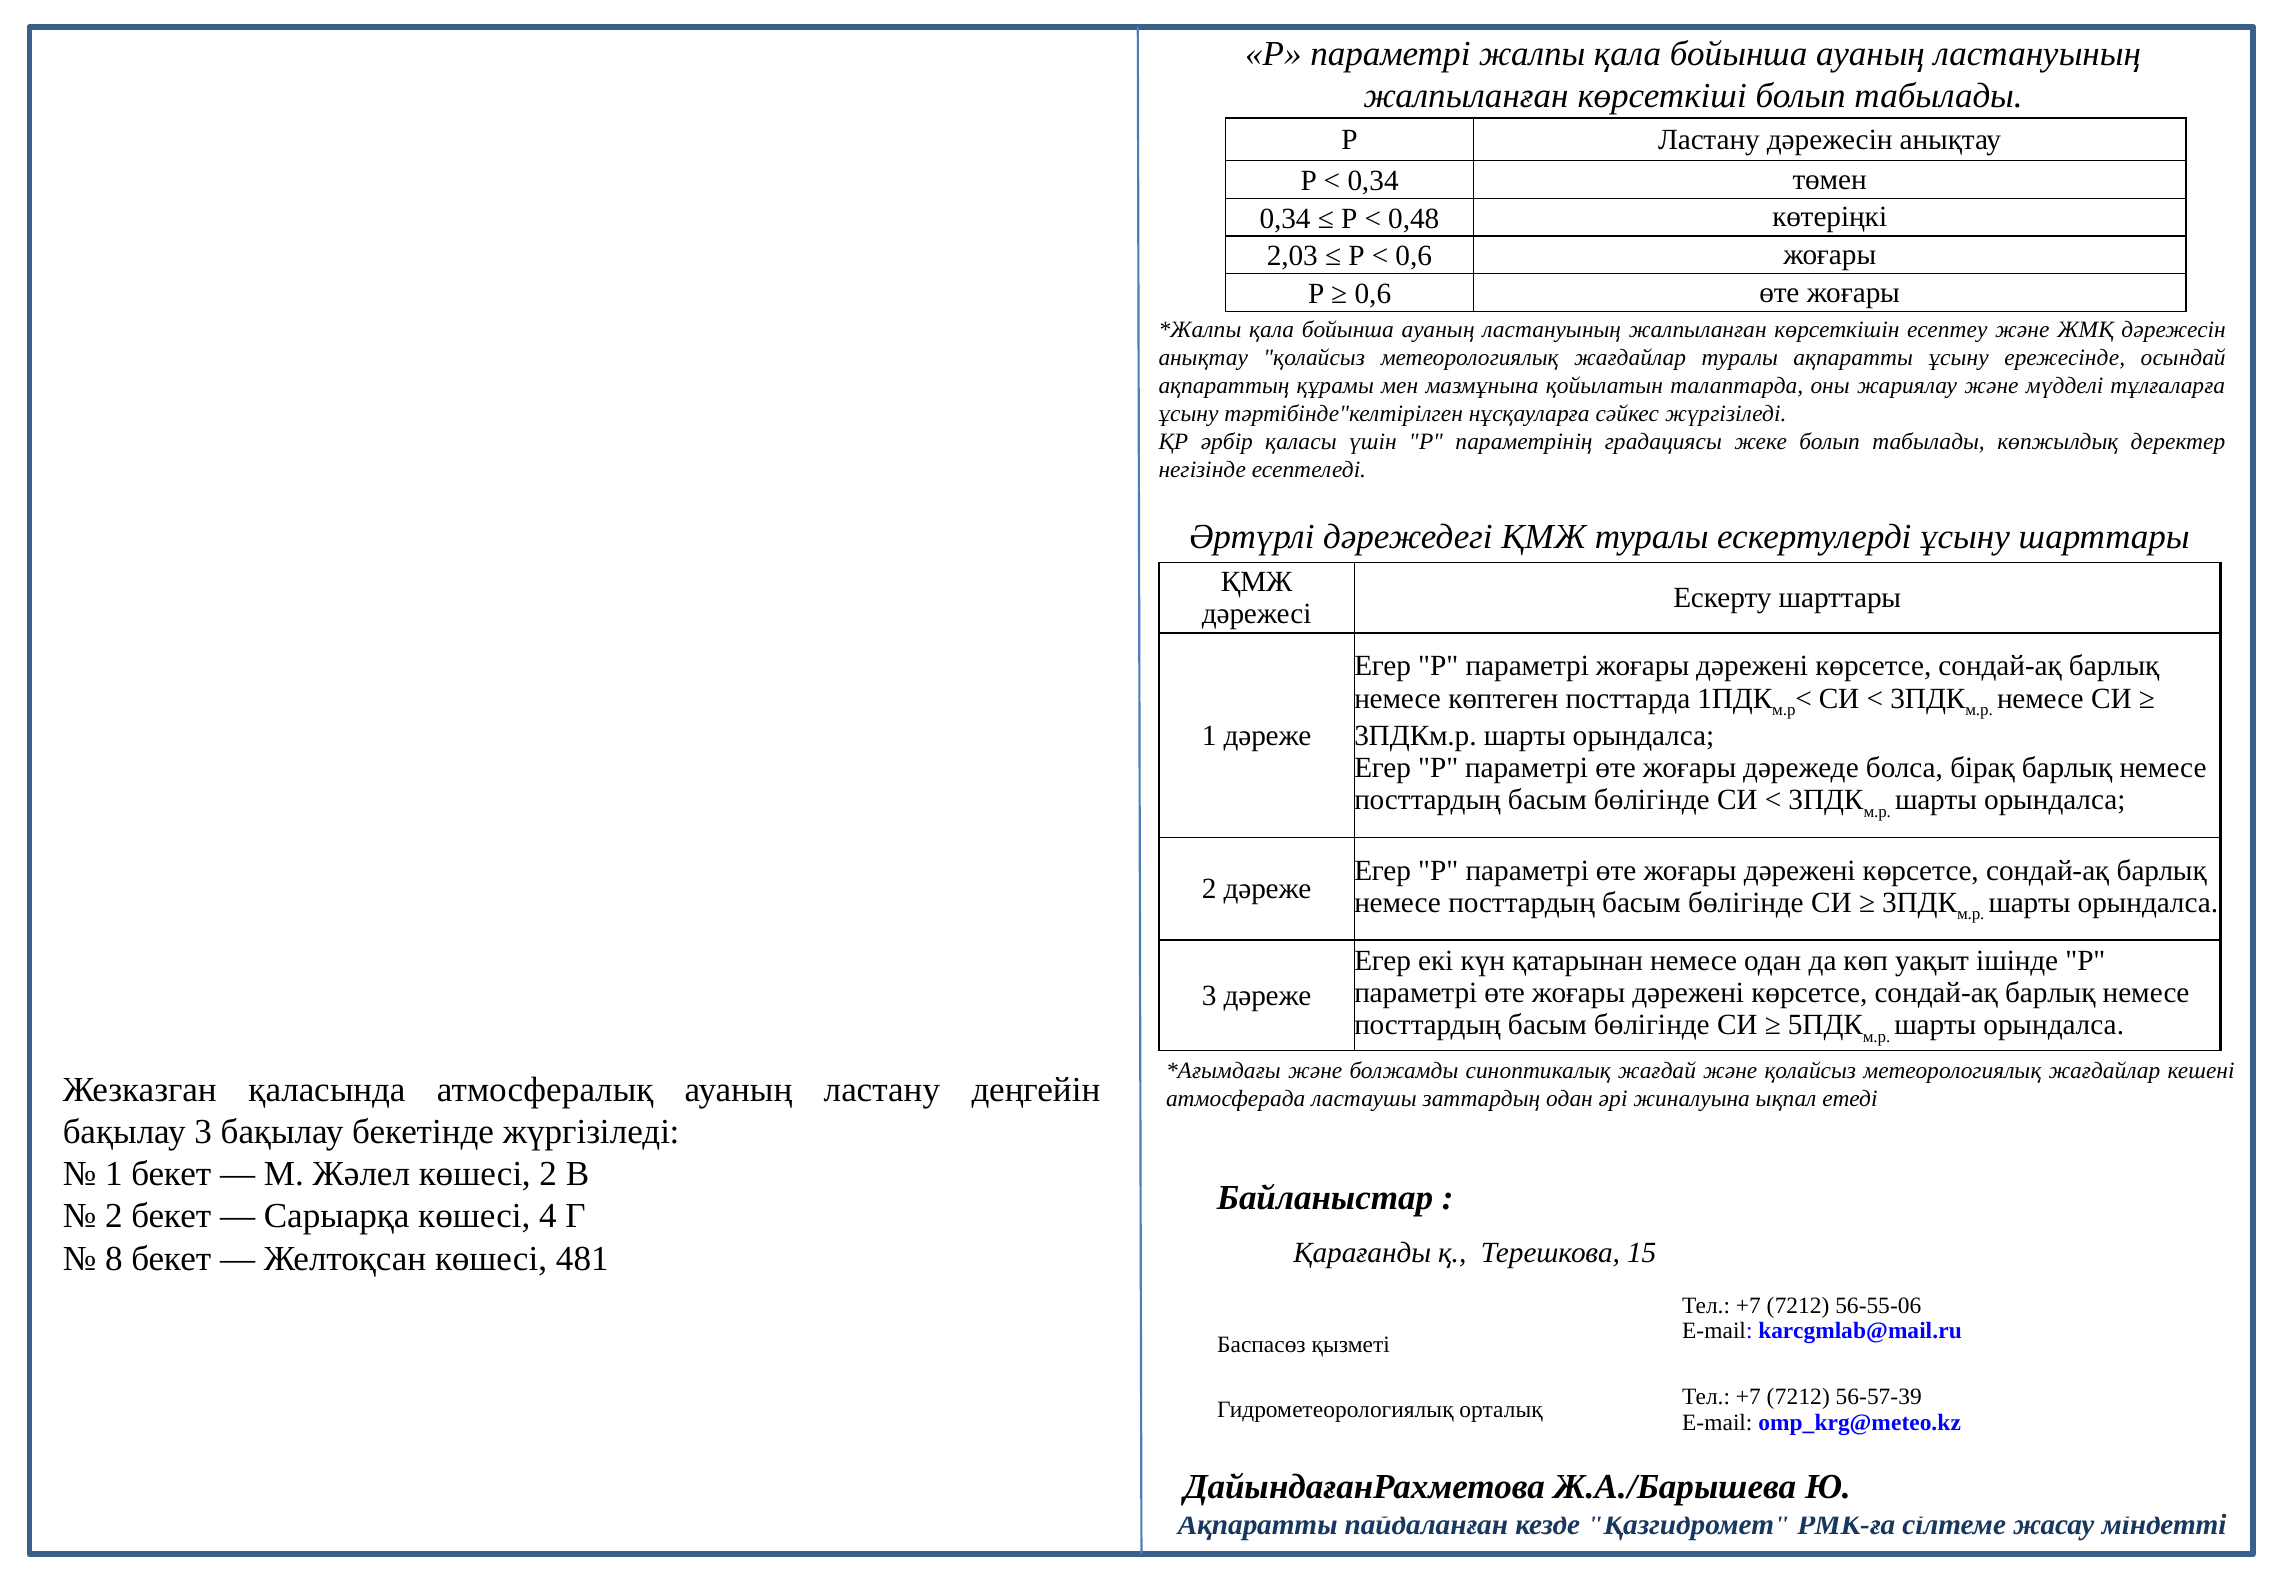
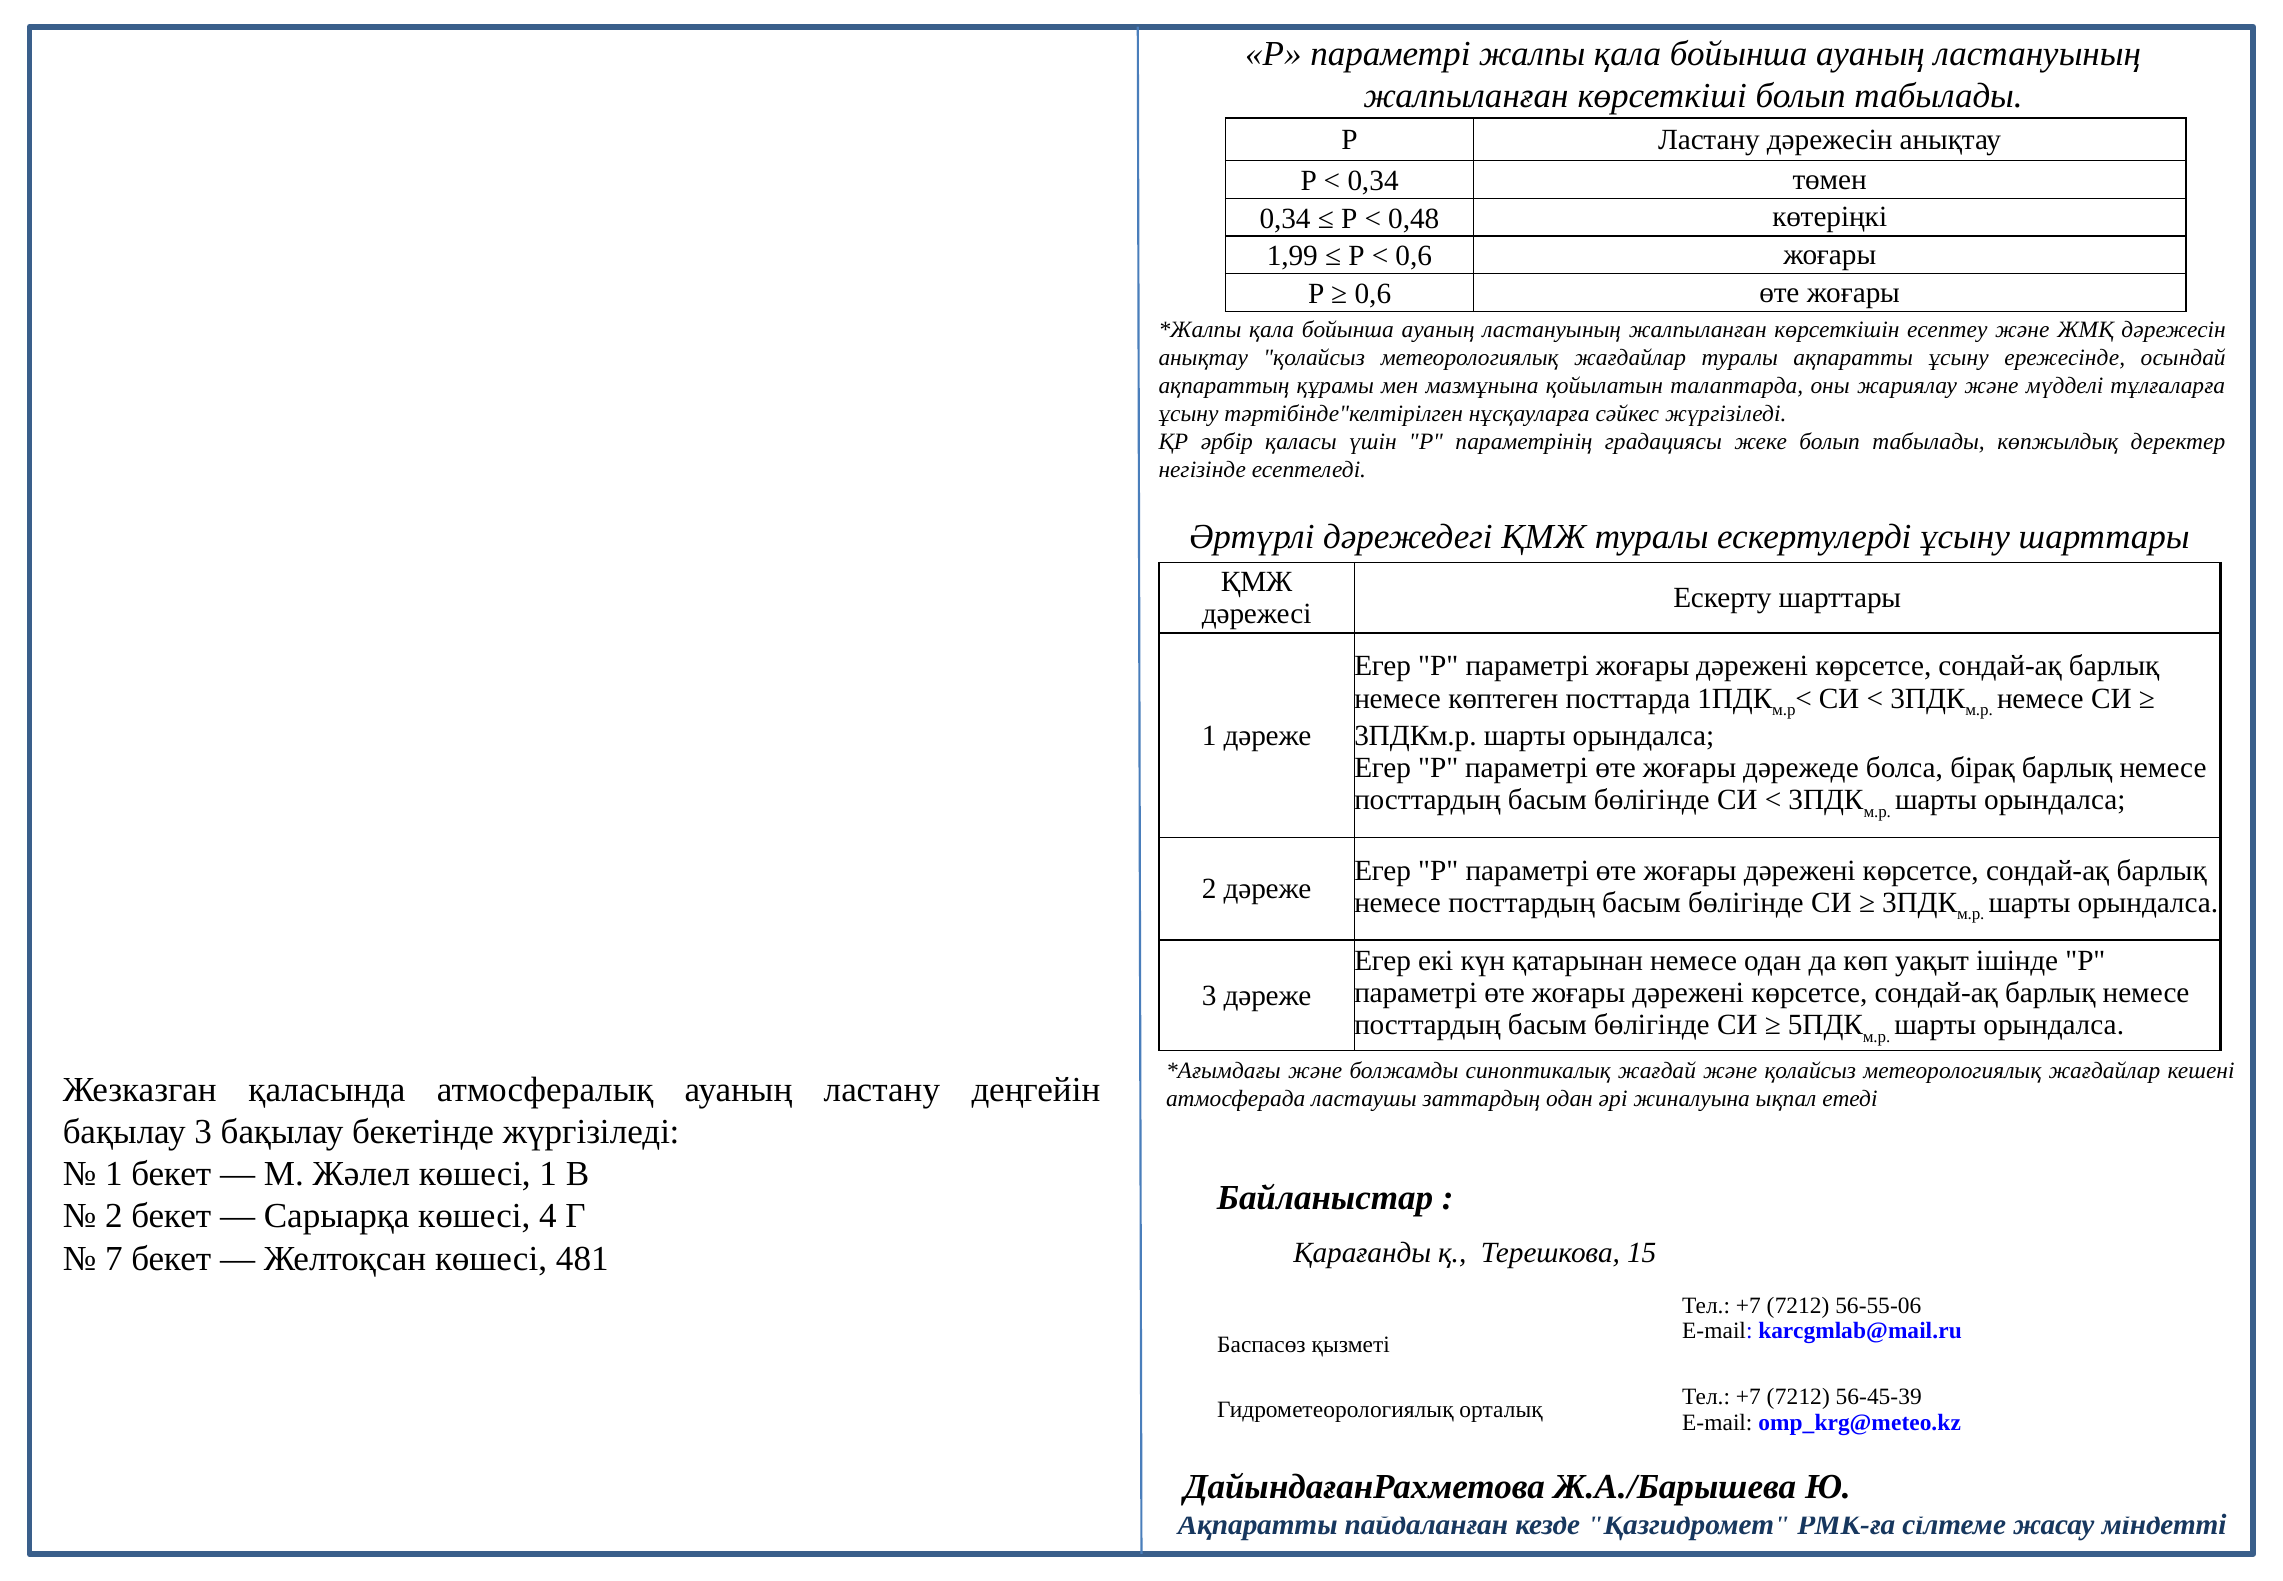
2,03: 2,03 -> 1,99 (1292, 256)
көшесі 2: 2 -> 1 (548, 1174)
8: 8 -> 7 (114, 1258)
56-57-39: 56-57-39 -> 56-45-39 (1879, 1396)
